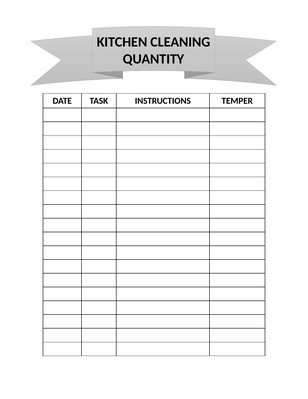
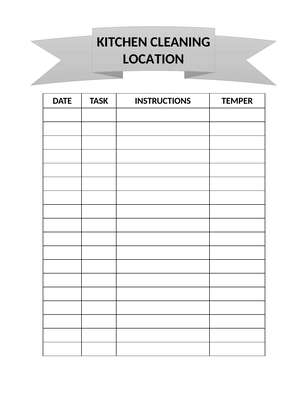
QUANTITY: QUANTITY -> LOCATION (154, 59)
